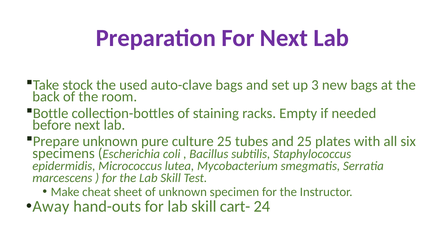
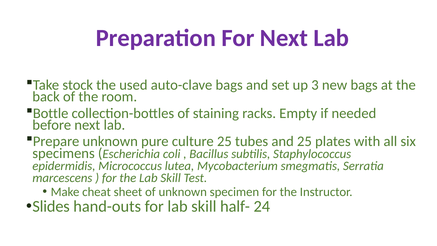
Away: Away -> Slides (51, 206)
cart-: cart- -> half- (235, 206)
